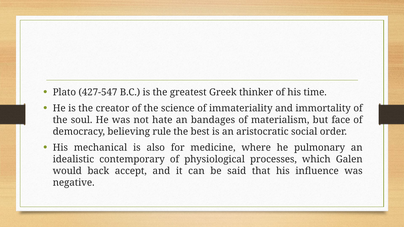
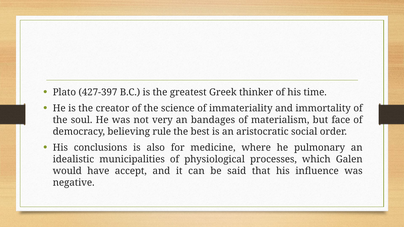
427-547: 427-547 -> 427-397 (98, 92)
hate: hate -> very (162, 120)
mechanical: mechanical -> conclusions (101, 148)
contemporary: contemporary -> municipalities (132, 160)
back: back -> have (98, 171)
